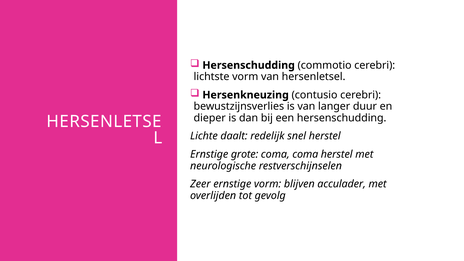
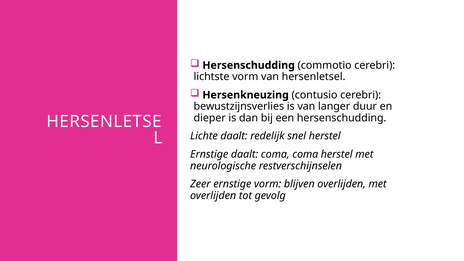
Ernstige grote: grote -> daalt (245, 154)
blijven acculader: acculader -> overlijden (342, 184)
